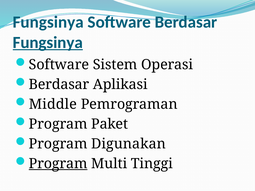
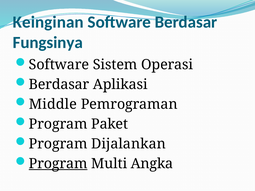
Fungsinya: Fungsinya -> Keinginan (48, 22)
Fungsinya underline: present -> none (48, 42)
Digunakan: Digunakan -> Dijalankan (128, 144)
Tinggi: Tinggi -> Angka (152, 164)
